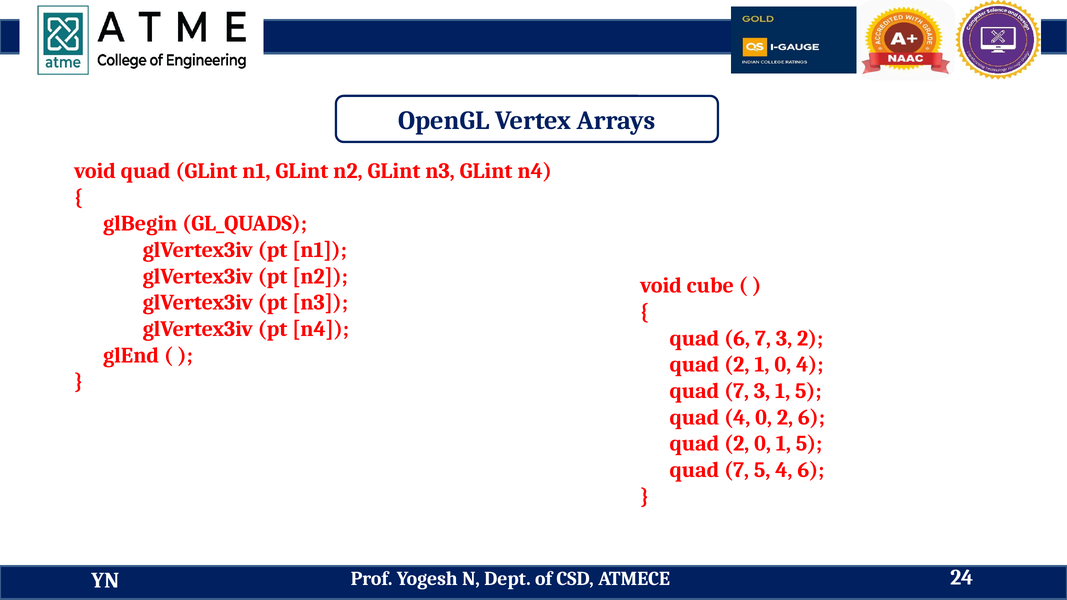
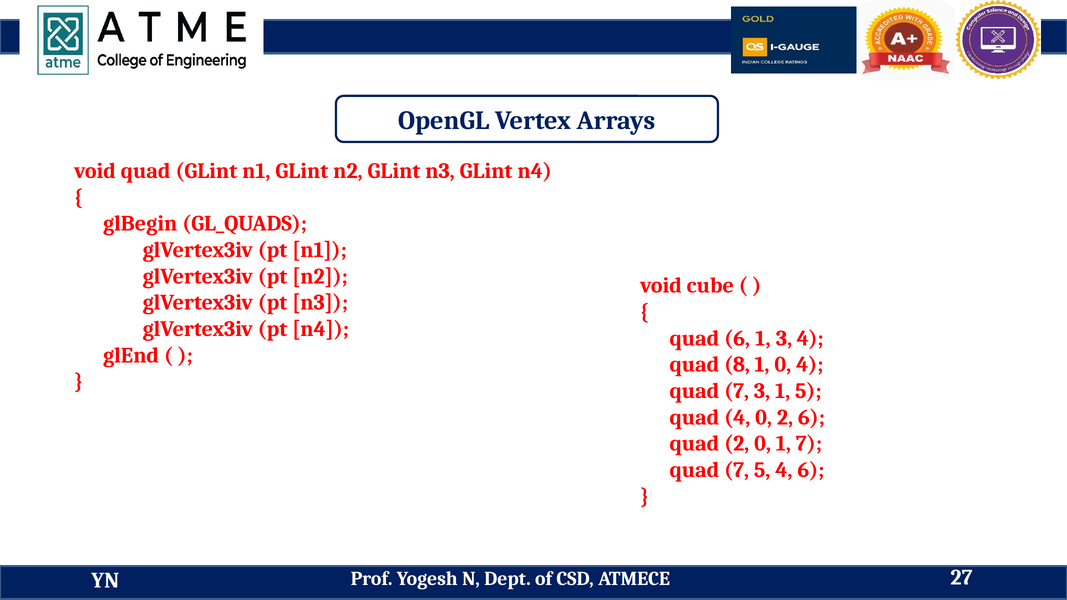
6 7: 7 -> 1 (763, 338)
3 2: 2 -> 4 (810, 338)
2: 2 -> 8 (737, 365)
0 1 5: 5 -> 7 (809, 444)
24: 24 -> 27 (962, 578)
